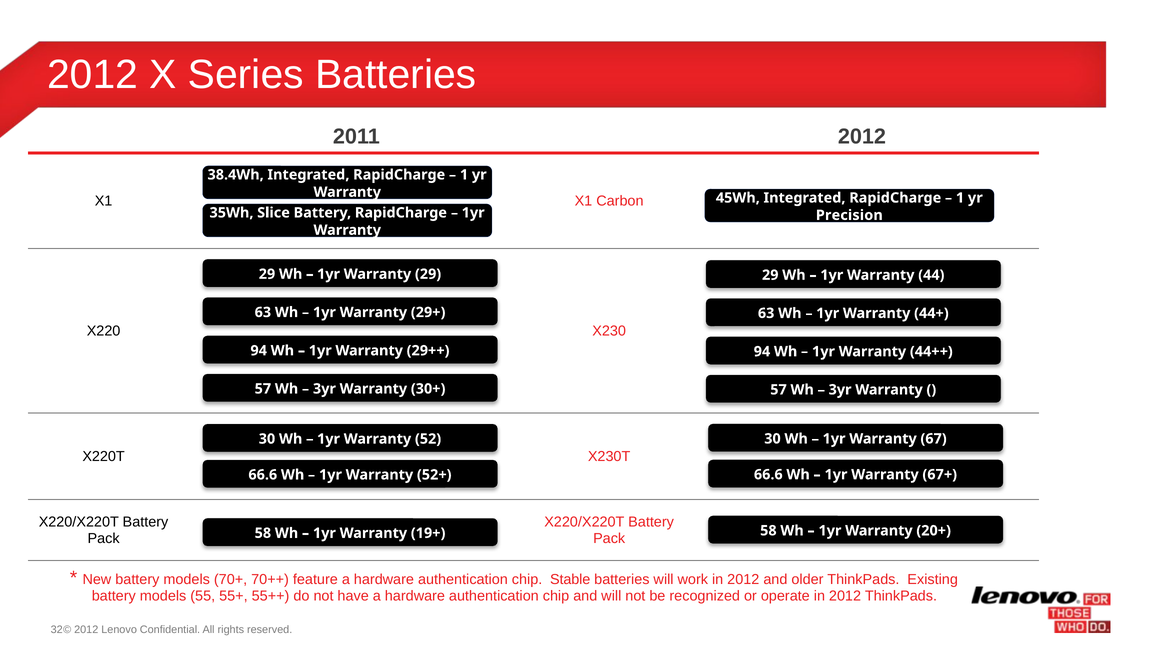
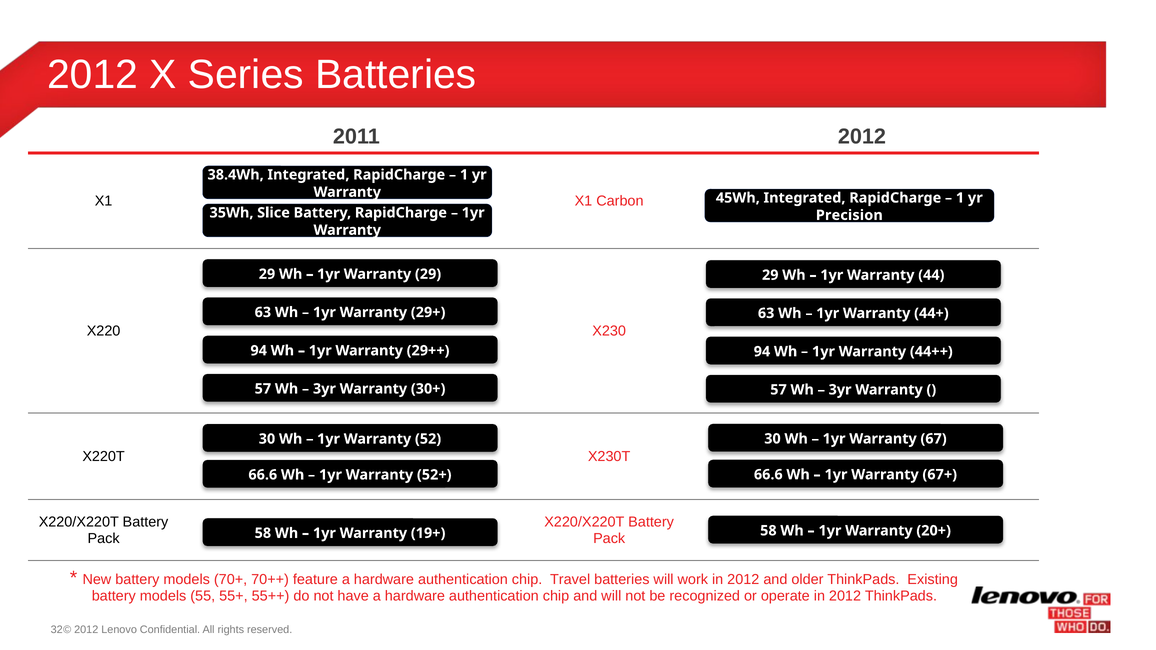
Stable: Stable -> Travel (570, 580)
